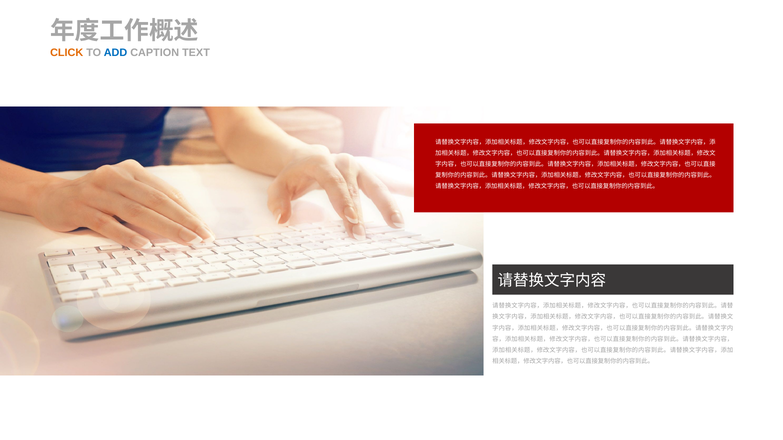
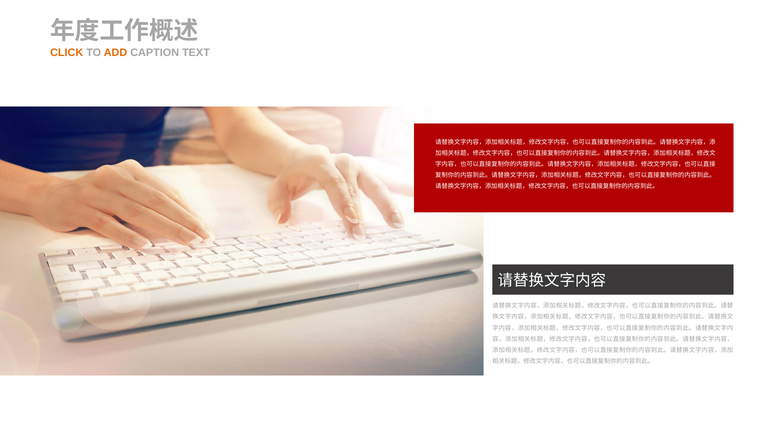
ADD colour: blue -> orange (116, 53)
